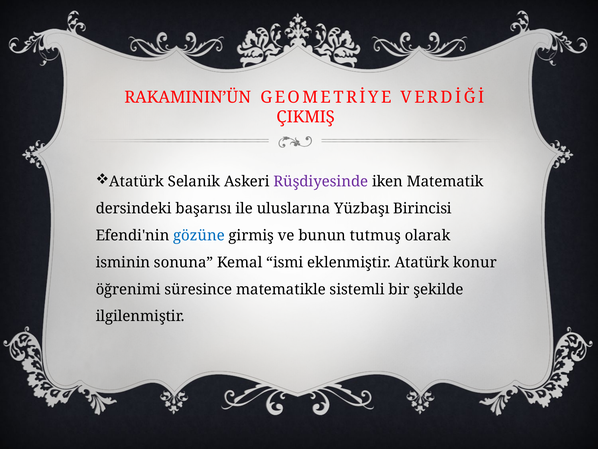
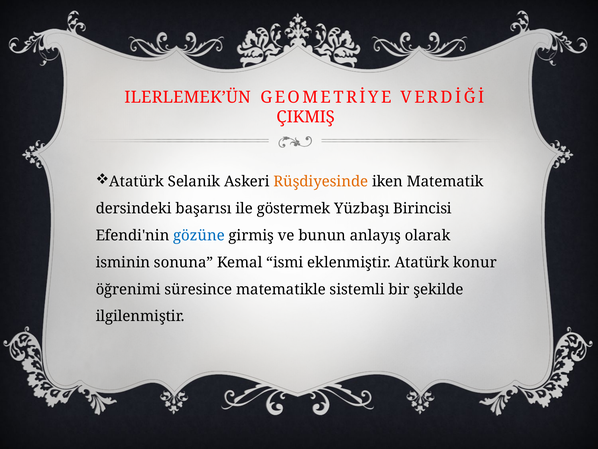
RAKAMININ’ÜN: RAKAMININ’ÜN -> ILERLEMEK’ÜN (188, 97)
Rüşdiyesinde colour: purple -> orange (321, 181)
uluslarına: uluslarına -> göstermek (294, 208)
tutmuş: tutmuş -> anlayış (375, 235)
